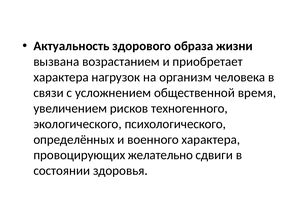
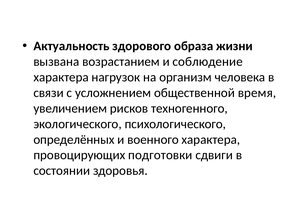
приобретает: приобретает -> соблюдение (208, 62)
желательно: желательно -> подготовки (160, 155)
